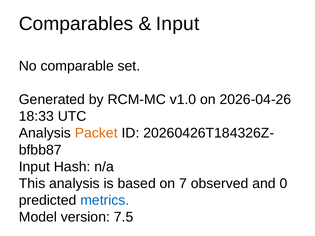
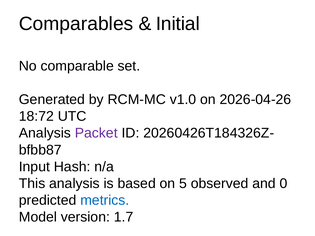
Input: Input -> Initial (178, 24)
18:33: 18:33 -> 18:72 (36, 116)
Packet colour: orange -> purple (96, 133)
7: 7 -> 5 (183, 184)
7.5: 7.5 -> 1.7 (124, 217)
